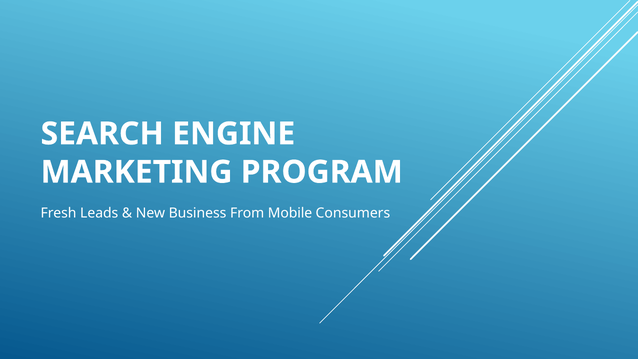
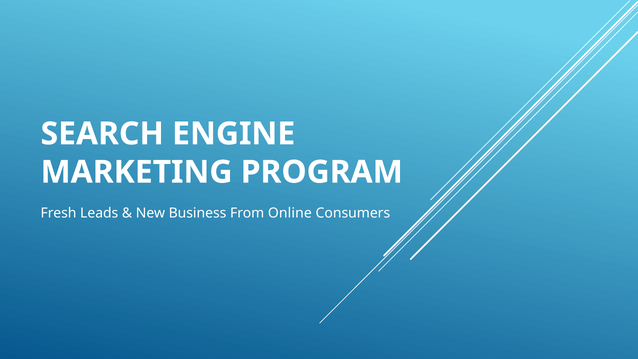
Mobile: Mobile -> Online (290, 213)
